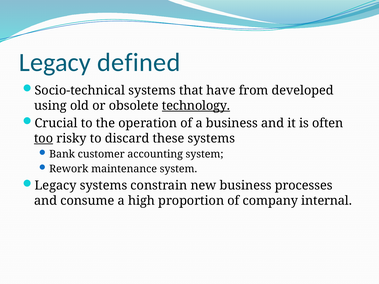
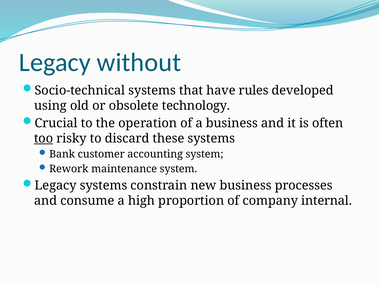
defined: defined -> without (139, 63)
from: from -> rules (254, 91)
technology underline: present -> none (196, 106)
